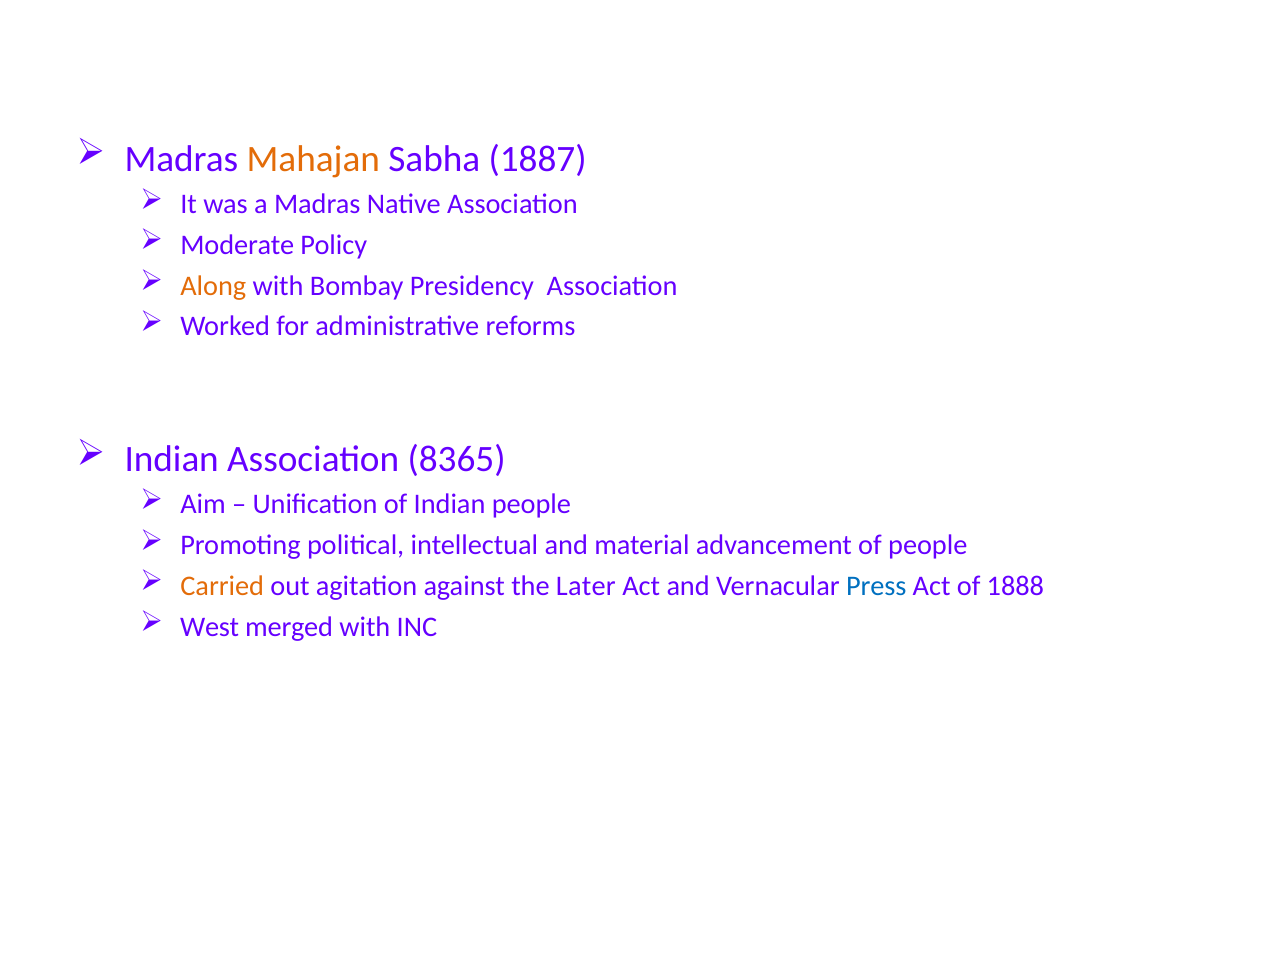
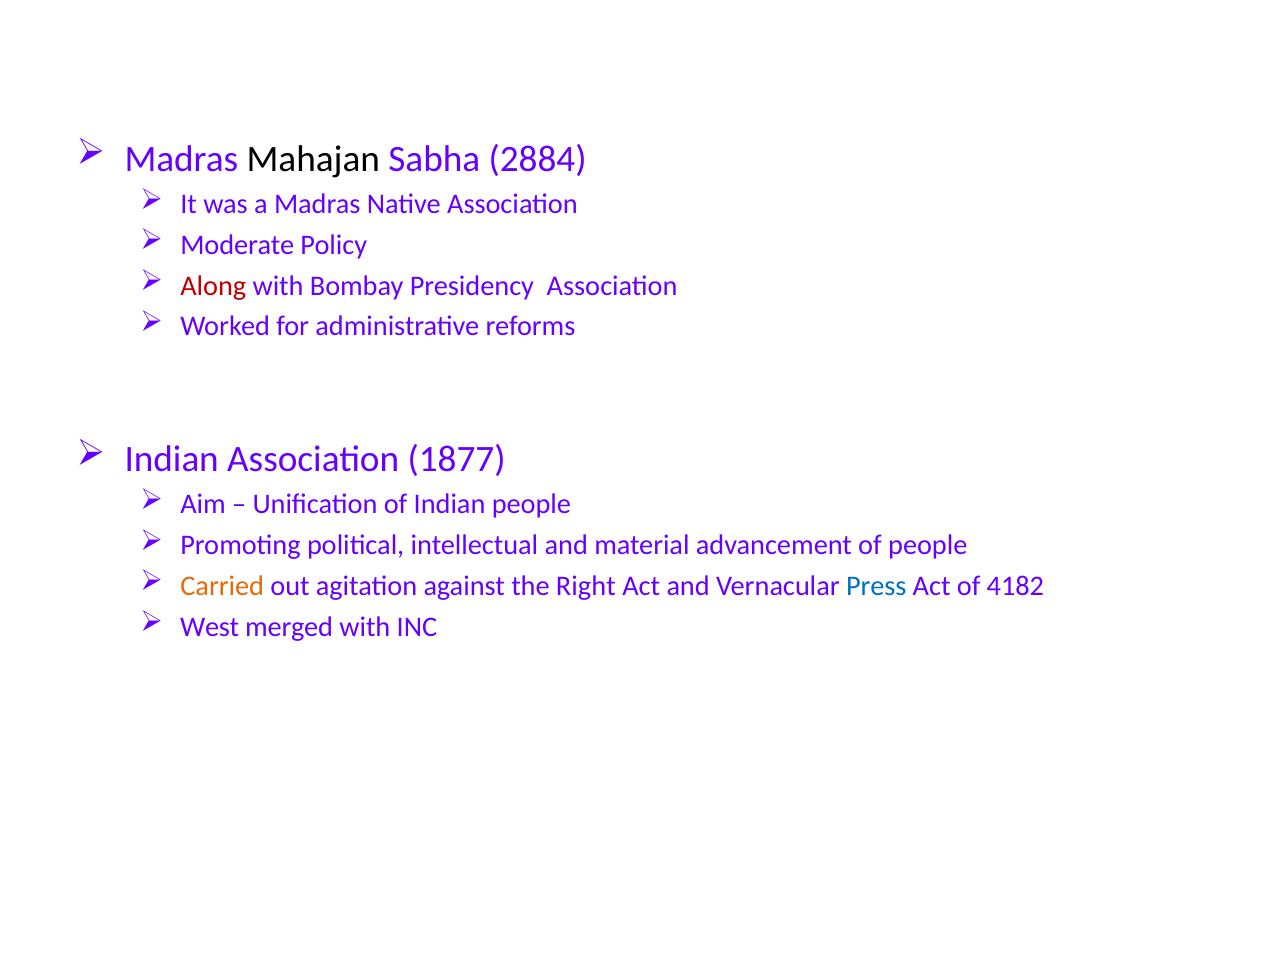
Mahajan colour: orange -> black (313, 159)
1887: 1887 -> 2884 (538, 159)
Along colour: orange -> red (213, 286)
8365: 8365 -> 1877 (457, 459)
Later: Later -> Right (586, 586)
1888: 1888 -> 4182 (1015, 586)
